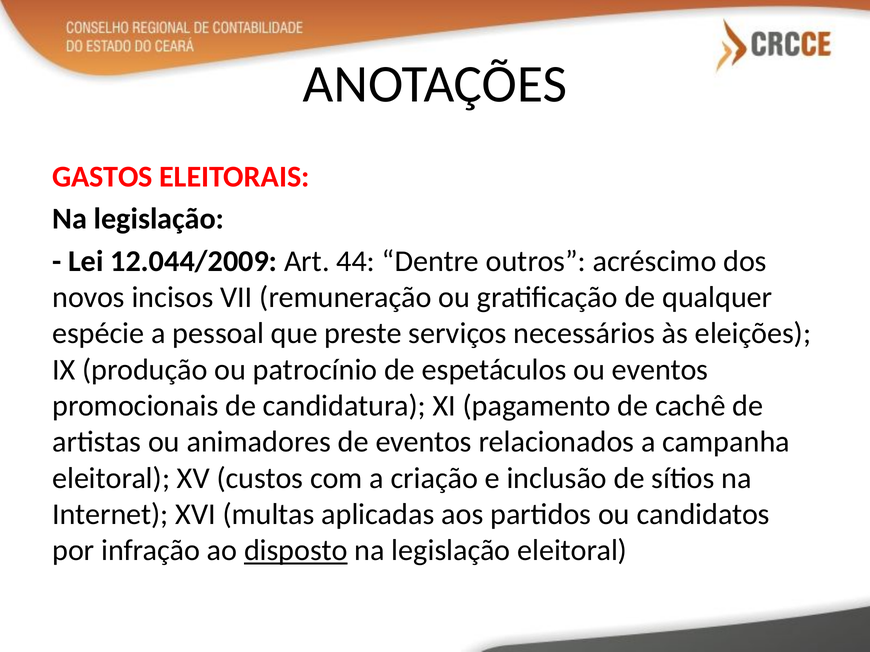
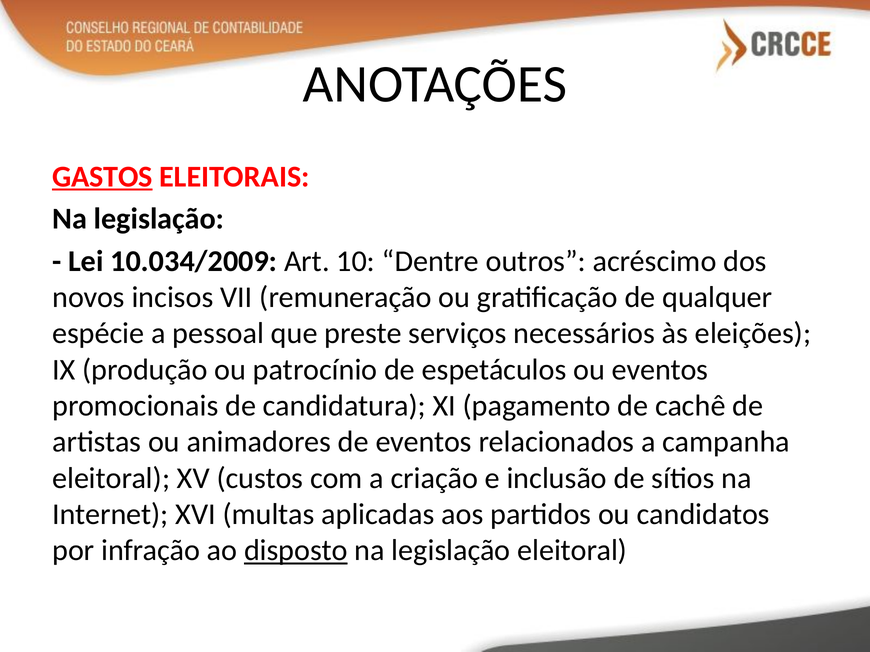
GASTOS underline: none -> present (102, 177)
12.044/2009: 12.044/2009 -> 10.034/2009 (194, 261)
44: 44 -> 10 (356, 261)
